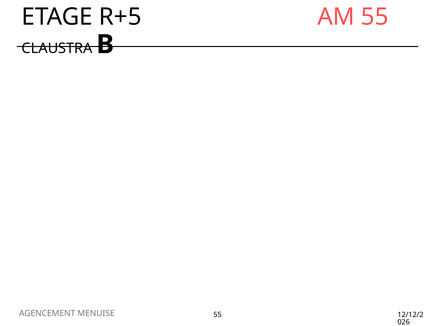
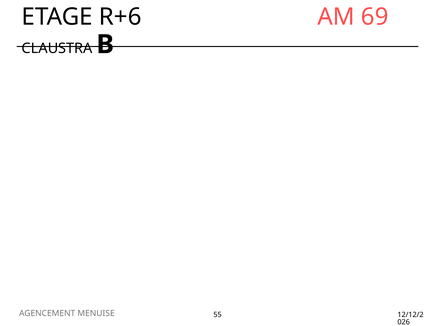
R+5: R+5 -> R+6 (120, 17)
AM 55: 55 -> 69 (375, 17)
